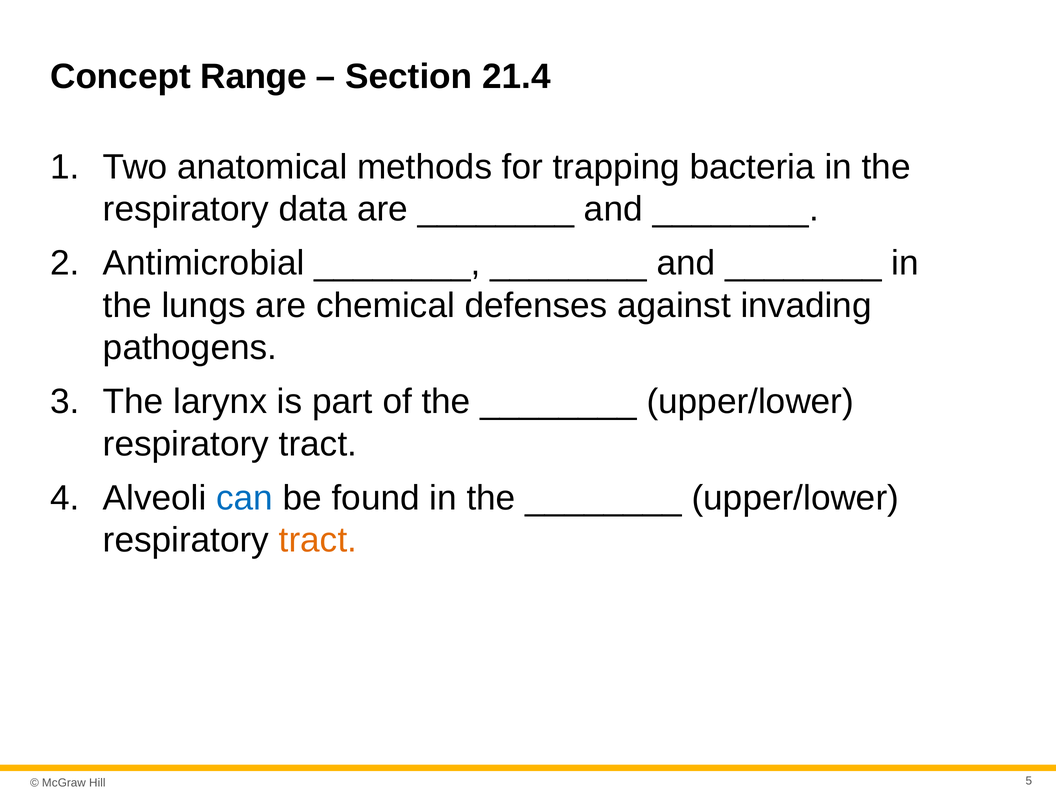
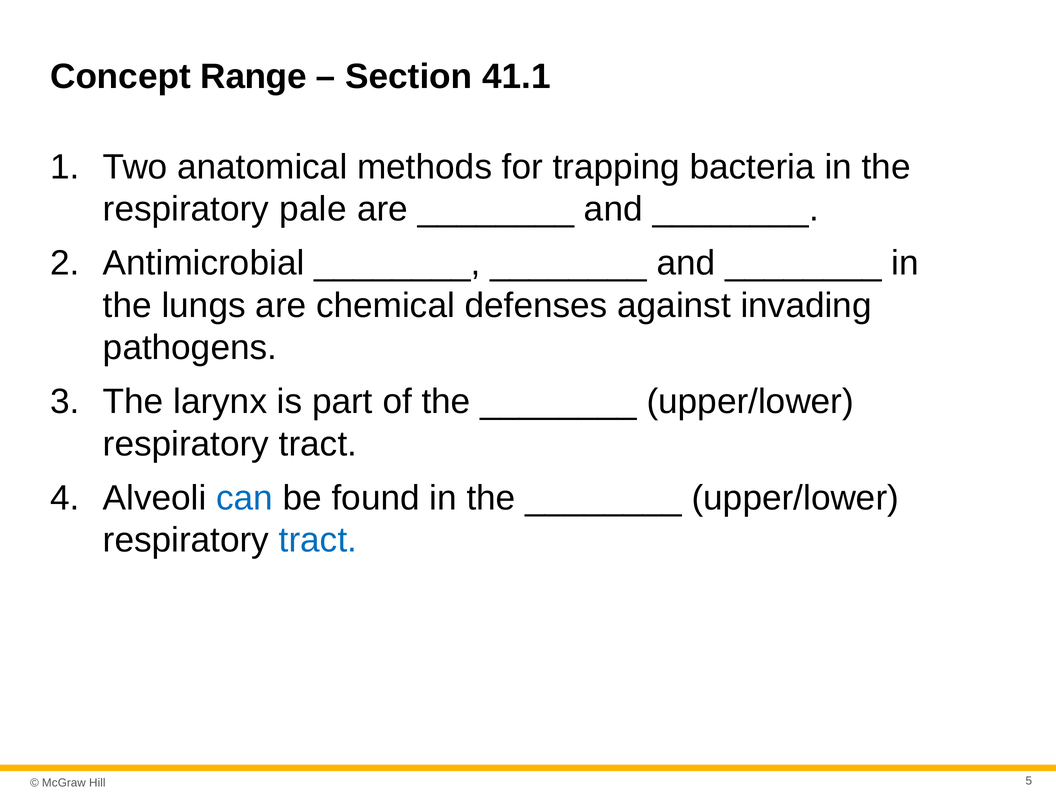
21.4: 21.4 -> 41.1 (516, 77)
data: data -> pale (313, 209)
tract colour: orange -> blue (318, 540)
